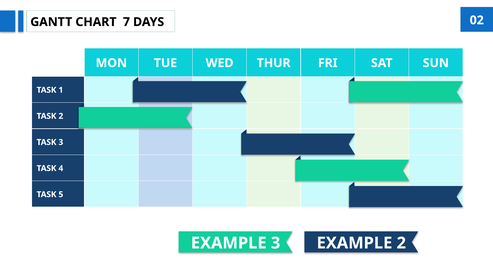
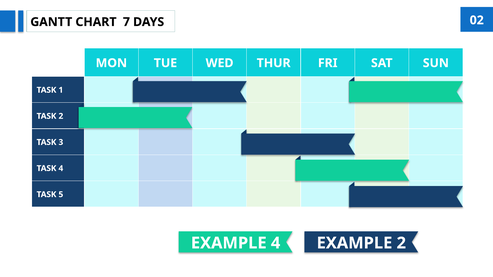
EXAMPLE 3: 3 -> 4 (276, 243)
